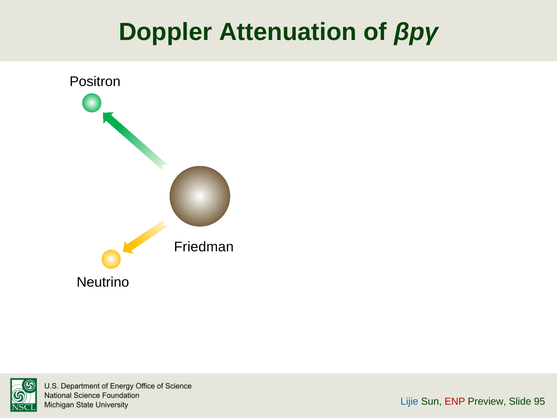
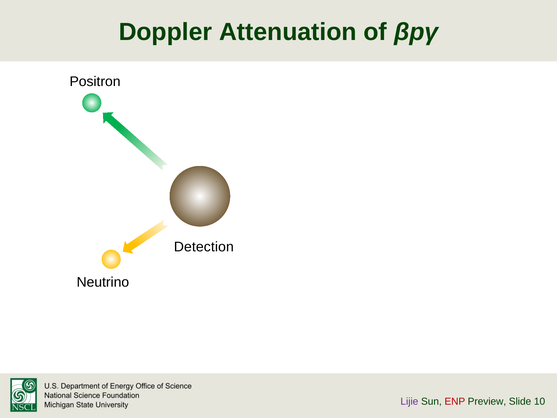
Friedman: Friedman -> Detection (204, 247)
Lijie colour: blue -> purple (409, 401)
95: 95 -> 10 (540, 401)
